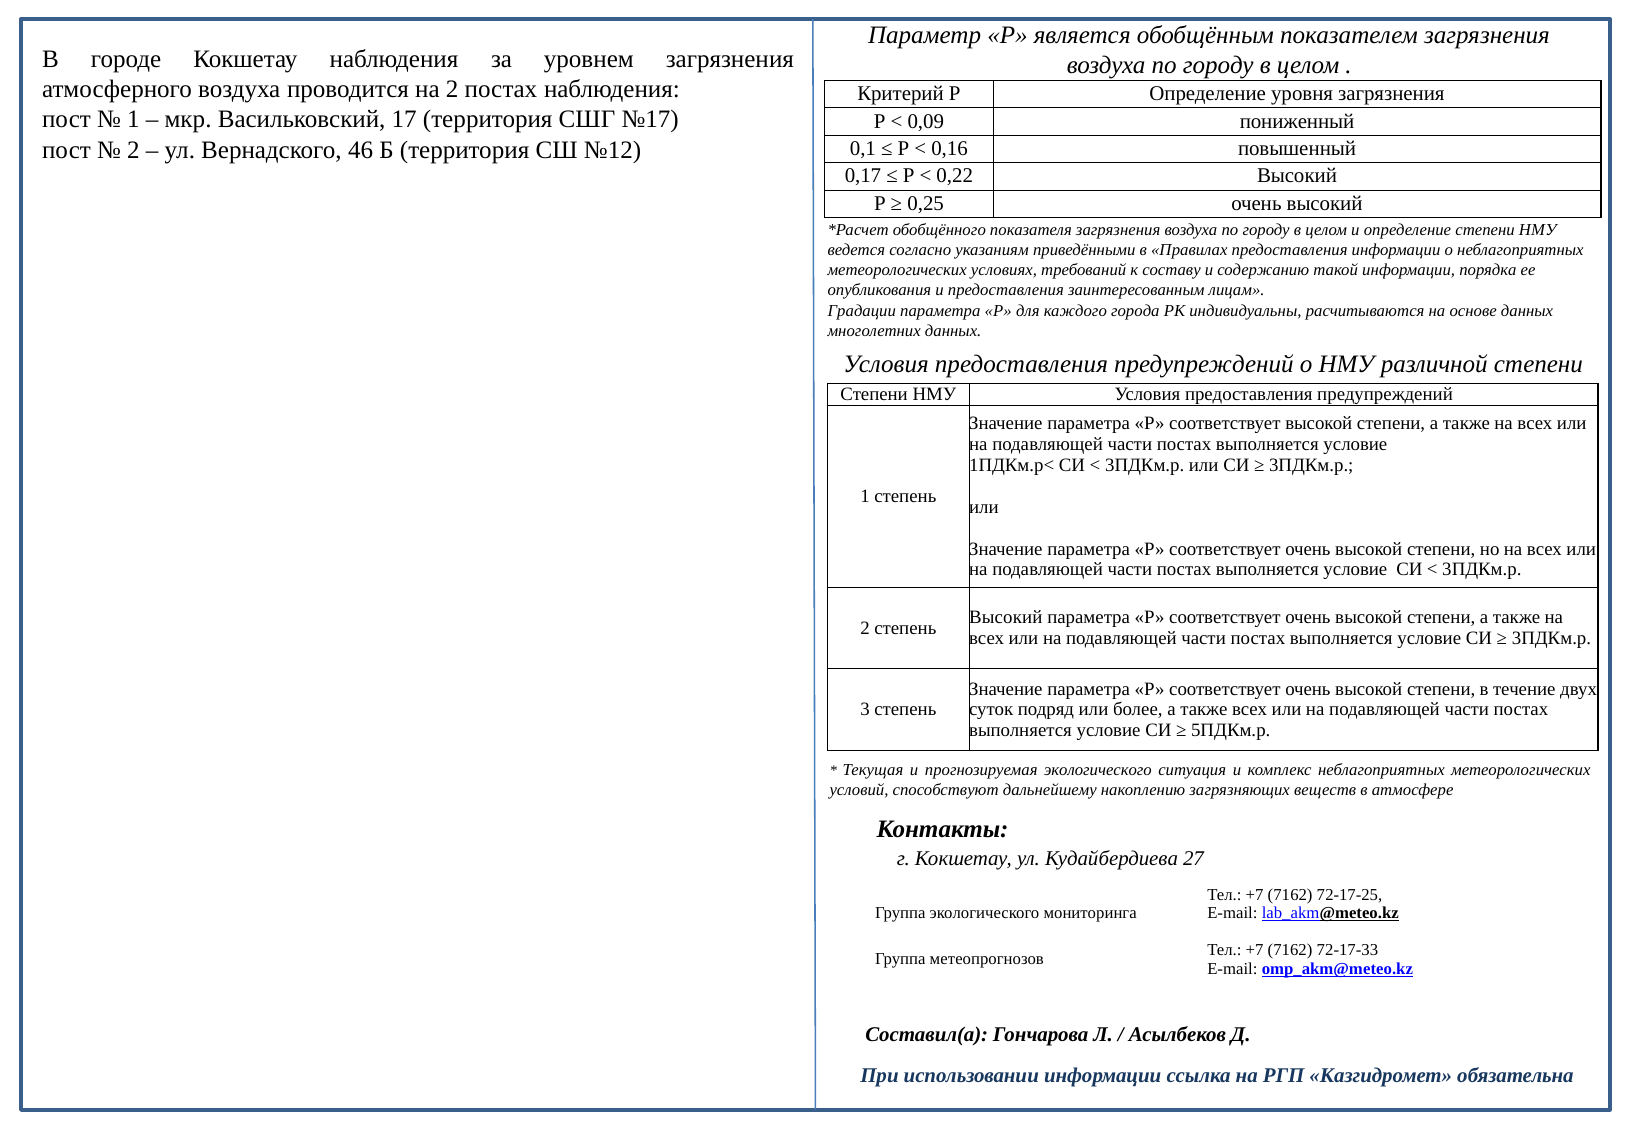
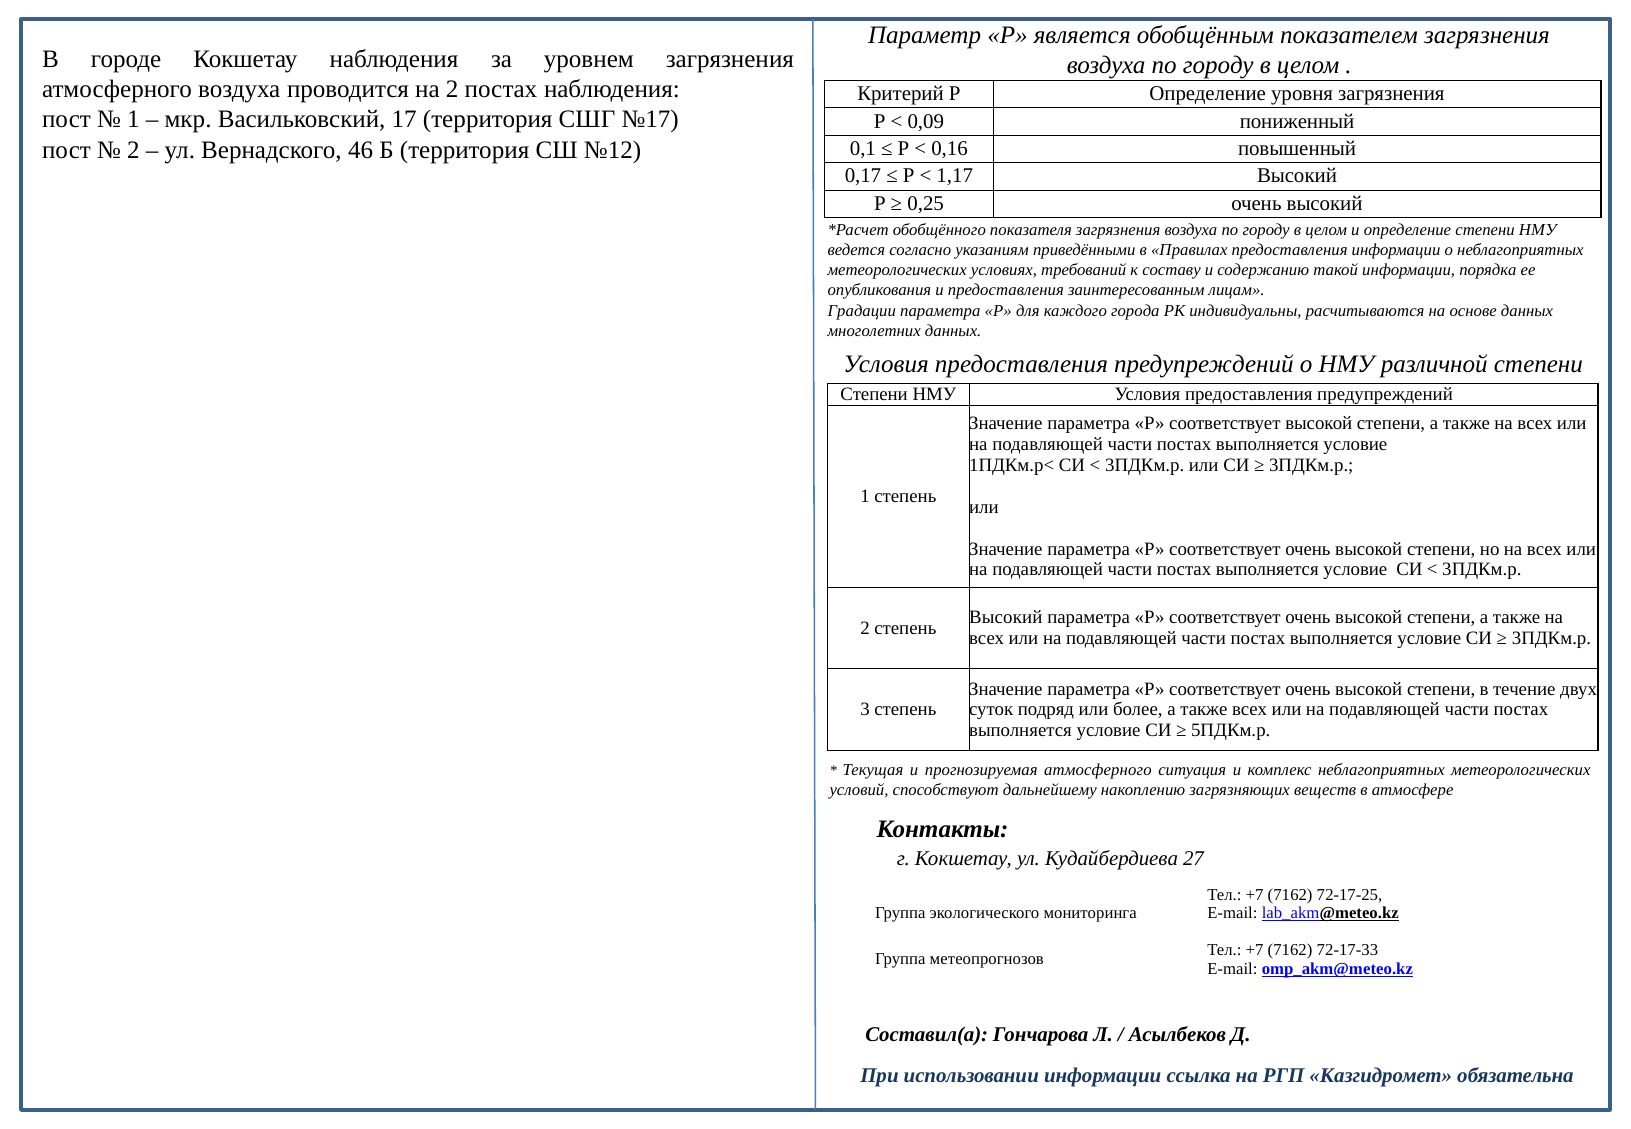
0,22: 0,22 -> 1,17 (955, 176)
прогнозируемая экологического: экологического -> атмосферного (1098, 770)
